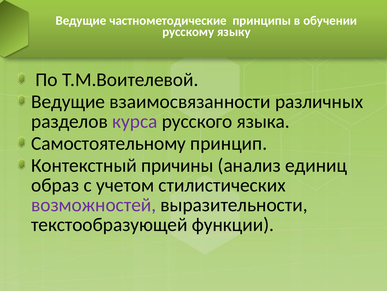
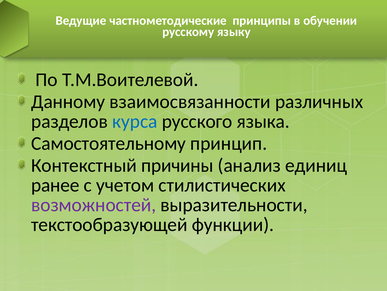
Ведущие: Ведущие -> Данному (68, 101)
курса colour: purple -> blue (135, 121)
образ: образ -> ранее (55, 185)
